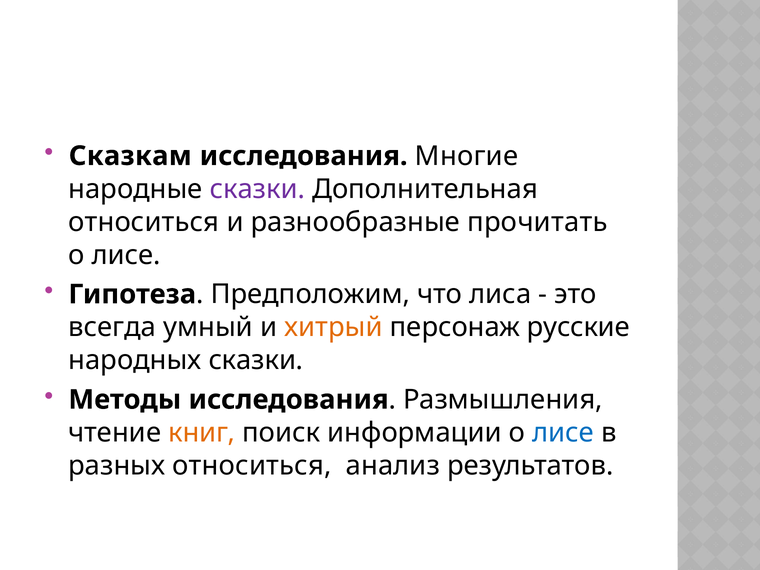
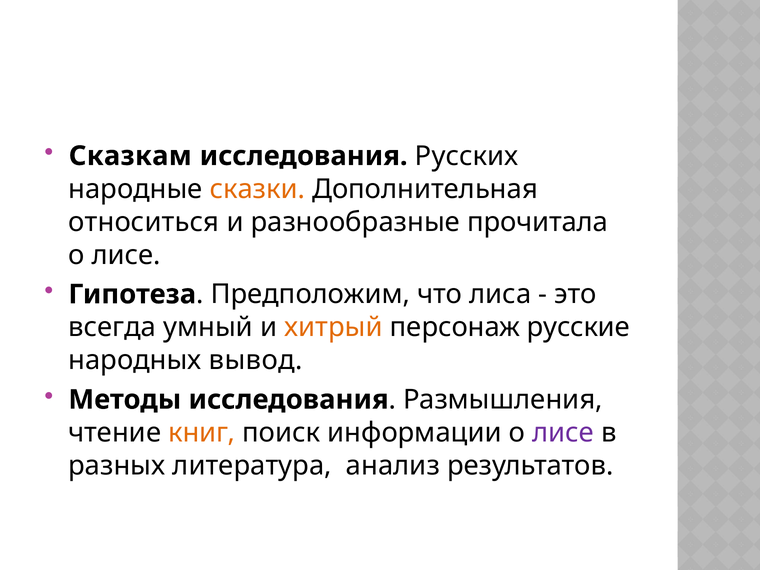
Многие: Многие -> Русских (467, 156)
сказки colour: purple -> orange (257, 189)
прочитать: прочитать -> прочитала (538, 222)
народных сказки: сказки -> вывод (256, 360)
лисе colour: blue -> purple (563, 433)
разных относиться: относиться -> литература (252, 466)
